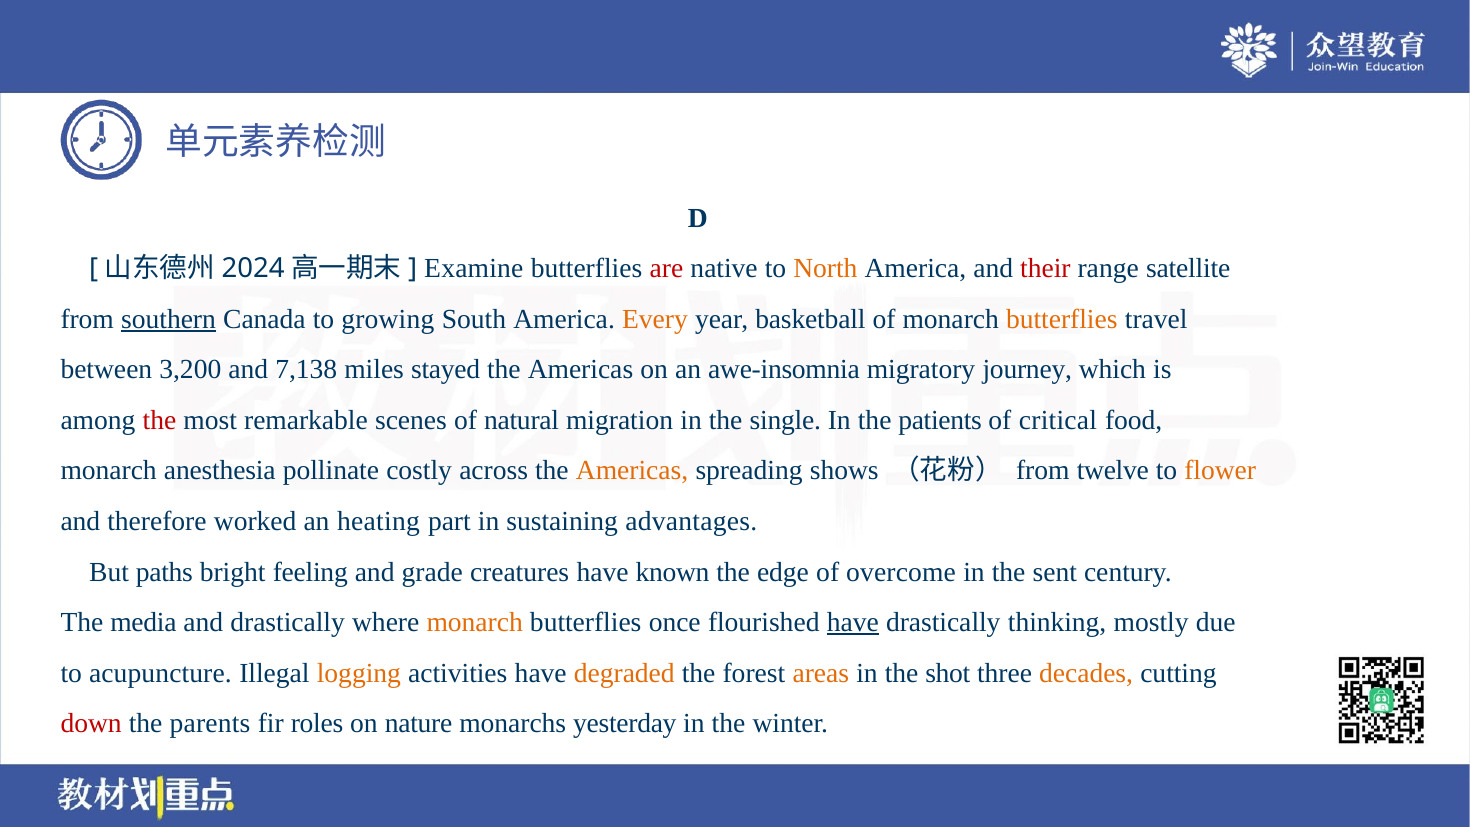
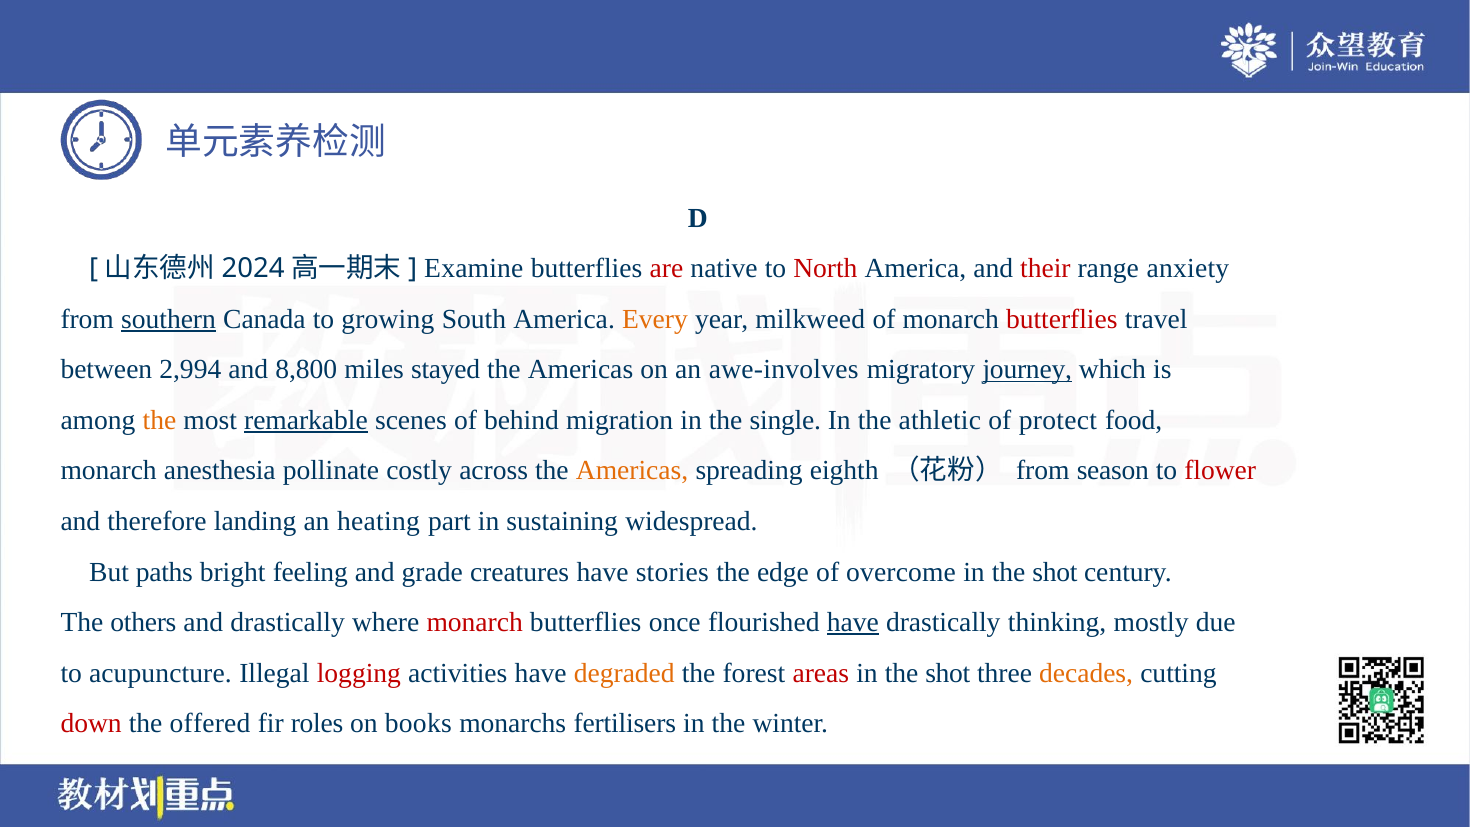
North colour: orange -> red (825, 269)
satellite: satellite -> anxiety (1188, 269)
basketball: basketball -> milkweed (810, 319)
butterflies colour: orange -> red (1062, 319)
3,200: 3,200 -> 2,994 (190, 370)
7,138: 7,138 -> 8,800 (306, 370)
awe-insomnia: awe-insomnia -> awe-involves (784, 370)
journey underline: none -> present (1027, 370)
the colour: red -> orange (159, 420)
remarkable underline: none -> present (306, 420)
natural: natural -> behind (521, 420)
patients: patients -> athletic (940, 420)
critical: critical -> protect (1058, 420)
shows: shows -> eighth (844, 471)
twelve: twelve -> season (1113, 471)
flower colour: orange -> red (1220, 471)
worked: worked -> landing (255, 521)
advantages: advantages -> widespread (691, 521)
known: known -> stories (672, 572)
sent: sent -> shot (1055, 572)
media: media -> others (143, 622)
monarch colour: orange -> red (475, 622)
logging colour: orange -> red (359, 673)
areas colour: orange -> red (821, 673)
parents: parents -> offered (210, 723)
nature: nature -> books (418, 723)
yesterday: yesterday -> fertilisers (625, 723)
